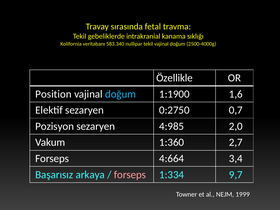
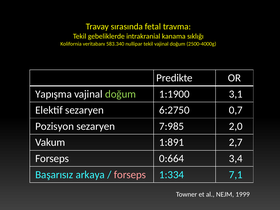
Özellikle: Özellikle -> Predikte (174, 78)
Position: Position -> Yapışma (54, 94)
doğum colour: light blue -> light green (121, 94)
1,6: 1,6 -> 3,1 (236, 94)
0:2750: 0:2750 -> 6:2750 (174, 110)
4:985: 4:985 -> 7:985 (172, 126)
1:360: 1:360 -> 1:891 (172, 142)
4:664: 4:664 -> 0:664 (172, 159)
9,7: 9,7 -> 7,1 (236, 175)
